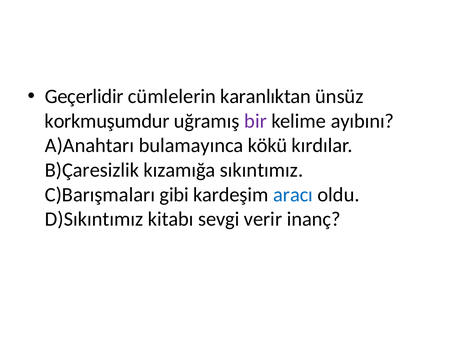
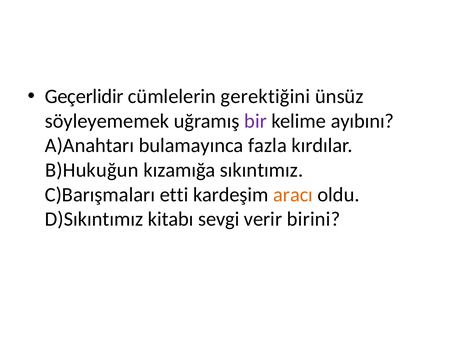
karanlıktan: karanlıktan -> gerektiğini (265, 96)
korkmuşumdur: korkmuşumdur -> söyleyememek (107, 121)
kökü: kökü -> fazla (267, 146)
B)Çaresizlik: B)Çaresizlik -> B)Hukuğun (92, 170)
gibi: gibi -> etti (174, 195)
aracı colour: blue -> orange (293, 195)
inanç: inanç -> birini (314, 219)
